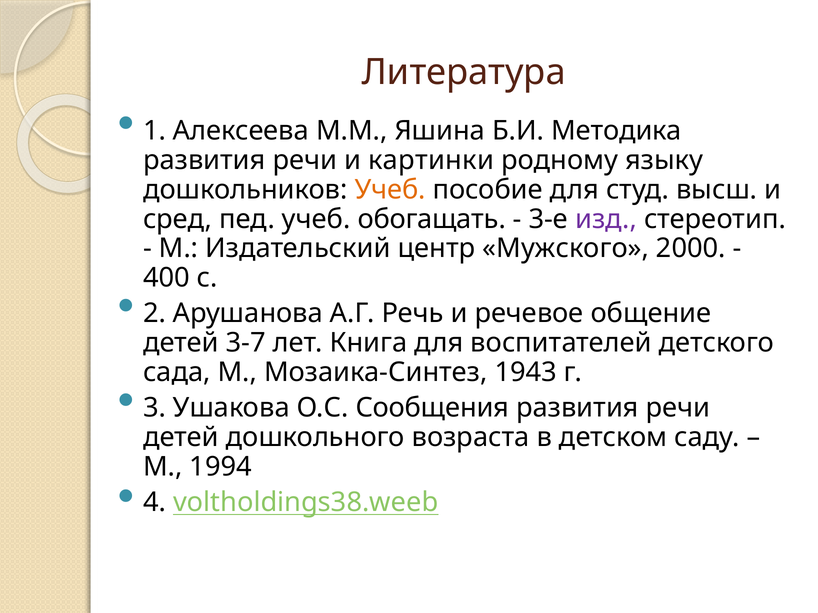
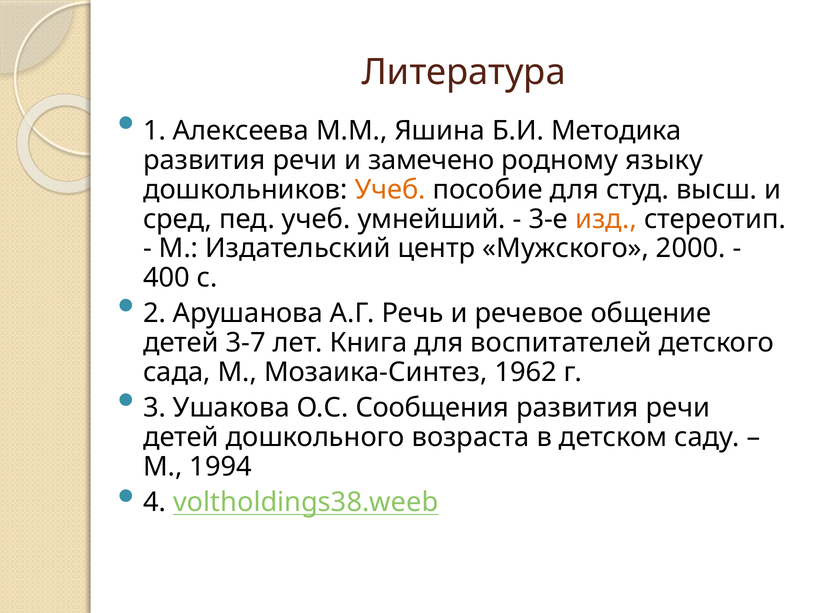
картинки: картинки -> замечено (431, 160)
обогащать: обогащать -> умнейший (432, 219)
изд colour: purple -> orange (606, 219)
1943: 1943 -> 1962 (526, 373)
